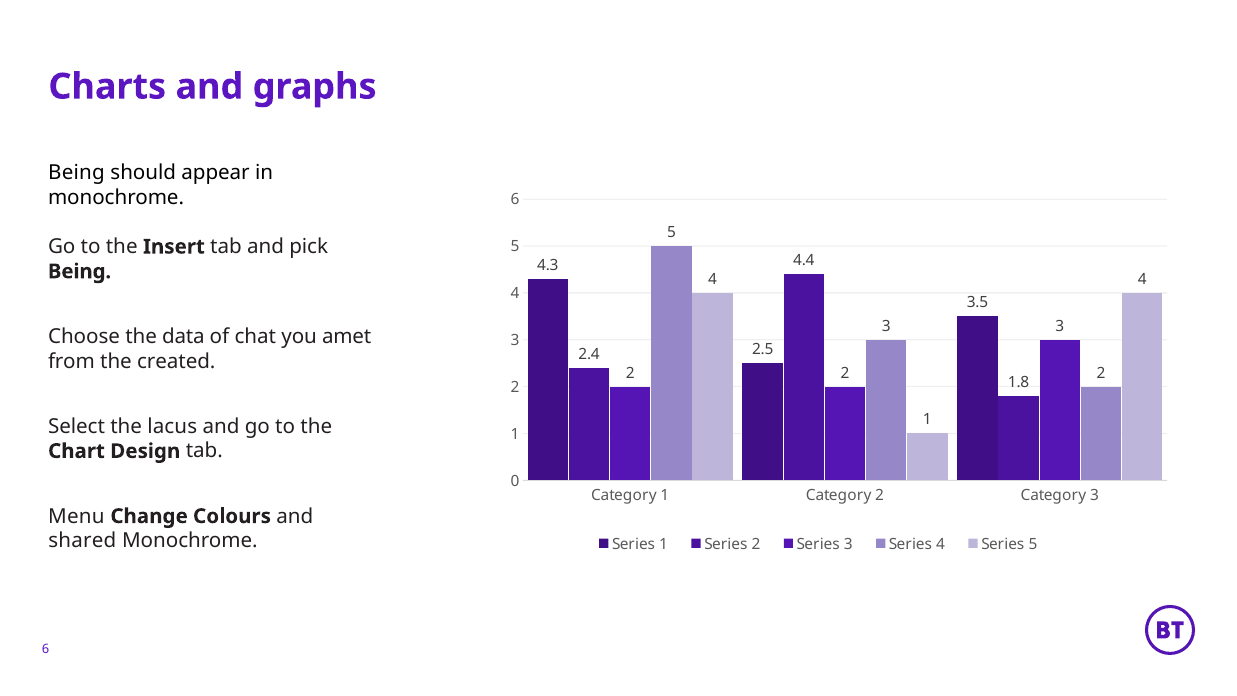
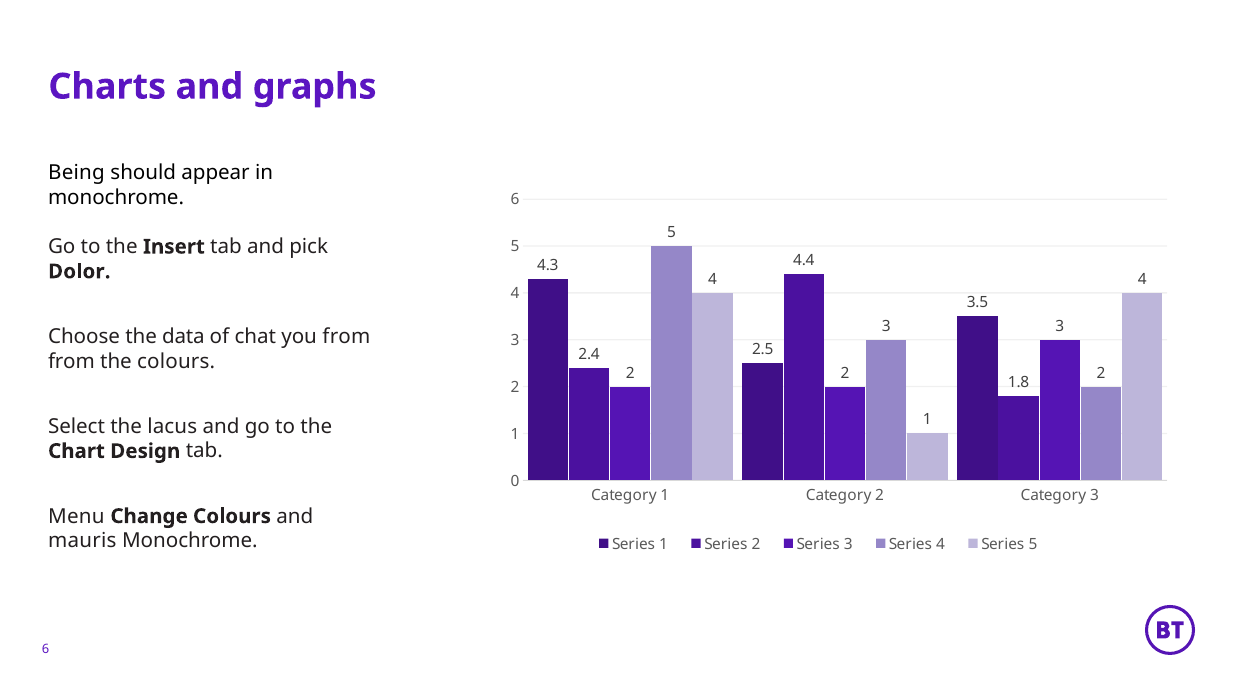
Being: Being -> Dolor (79, 271)
you amet: amet -> from (346, 337)
the created: created -> colours (176, 361)
shared: shared -> mauris (82, 541)
